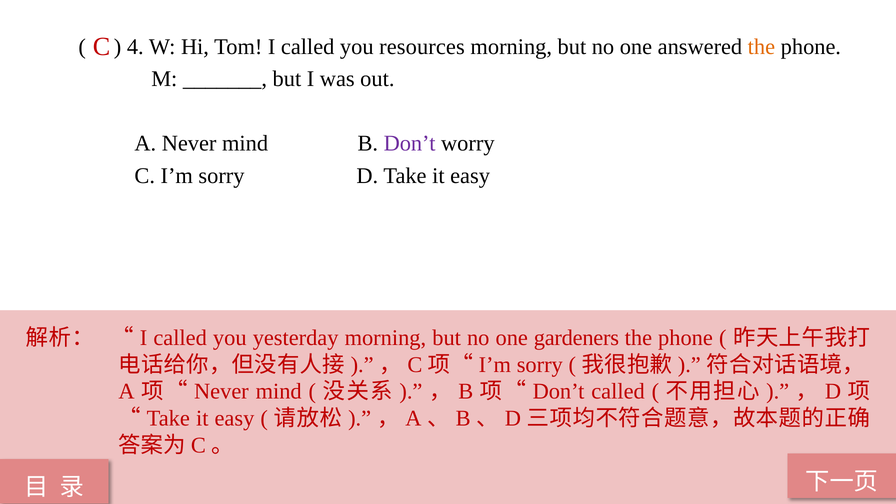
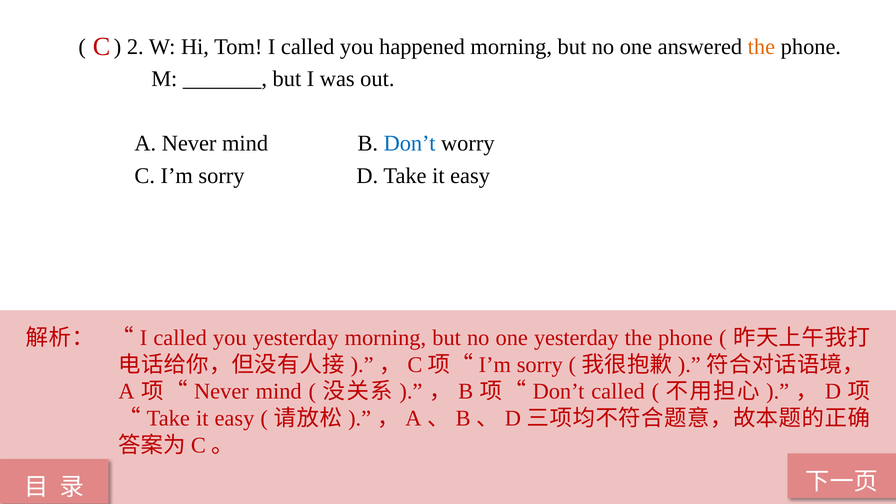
4: 4 -> 2 (135, 47)
resources: resources -> happened (422, 47)
Don’t colour: purple -> blue (410, 144)
one gardeners: gardeners -> yesterday (576, 338)
